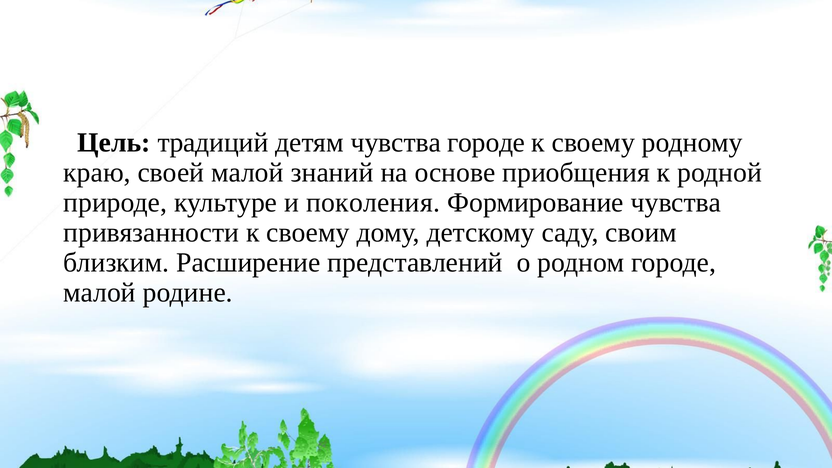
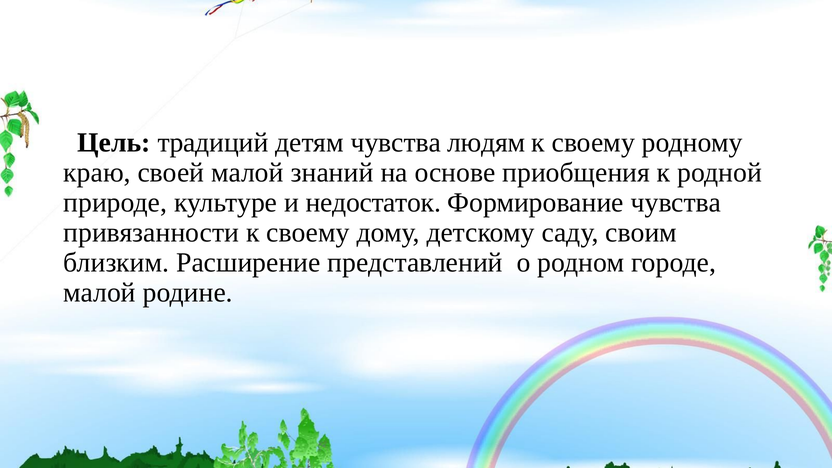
чувства городе: городе -> людям (486, 143)
поколения: поколения -> недостаток (373, 202)
